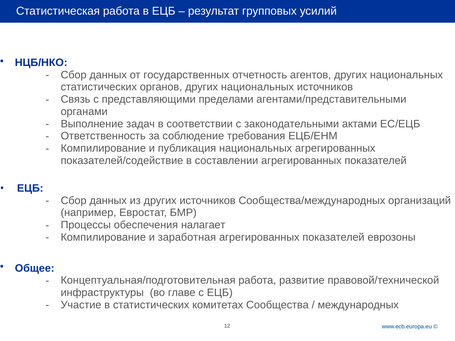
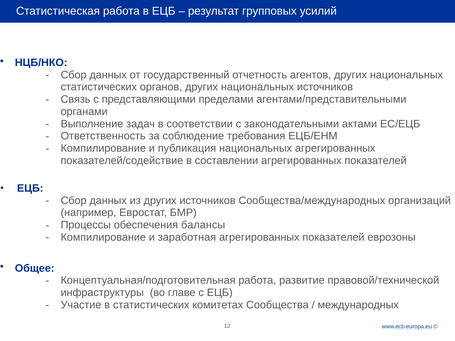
государственных: государственных -> государственный (186, 75)
налагает: налагает -> балансы (203, 225)
